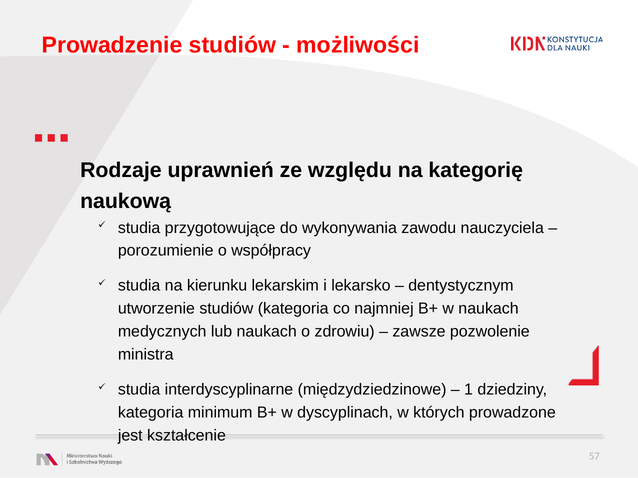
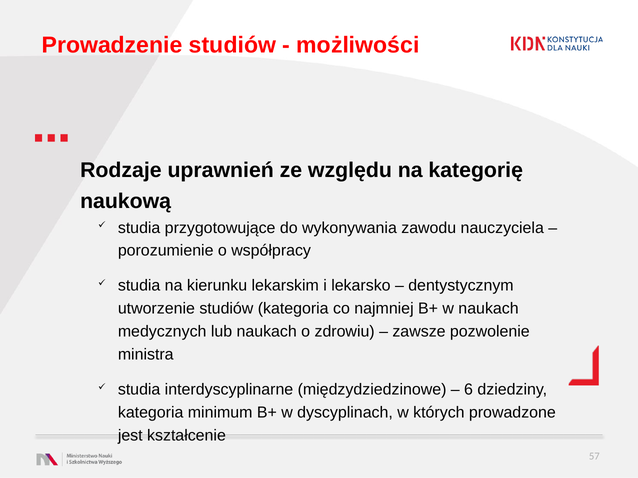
1: 1 -> 6 (469, 390)
